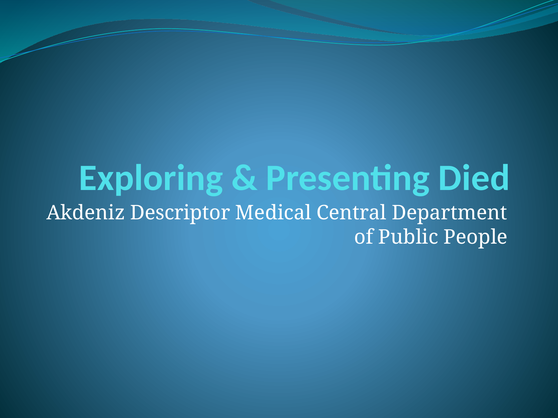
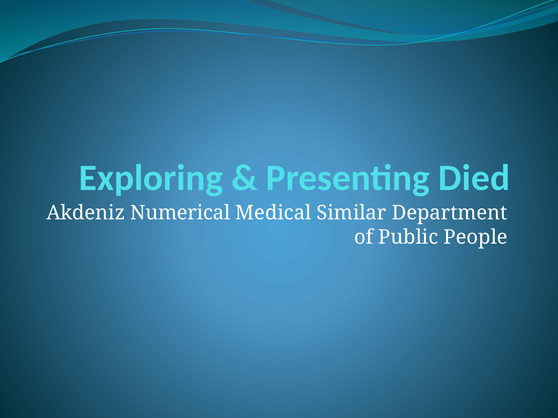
Descriptor: Descriptor -> Numerical (180, 213)
Central: Central -> Similar (352, 213)
